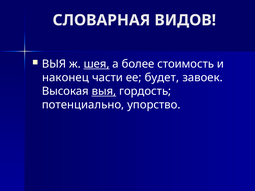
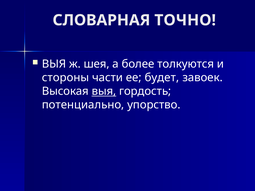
ВИДОВ: ВИДОВ -> ТОЧНО (185, 20)
шея underline: present -> none (97, 64)
стоимость: стоимость -> толкуются (186, 64)
наконец: наконец -> стороны (65, 78)
